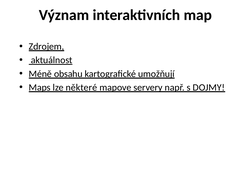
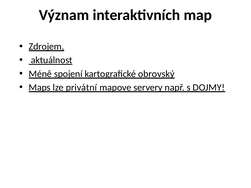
obsahu: obsahu -> spojení (68, 74)
umožňují: umožňují -> obrovský (156, 74)
některé: některé -> privátní (81, 88)
